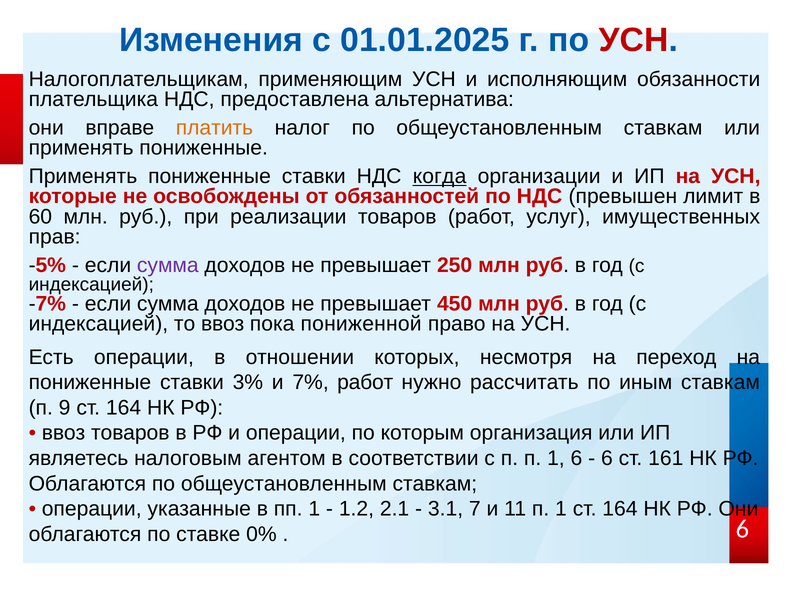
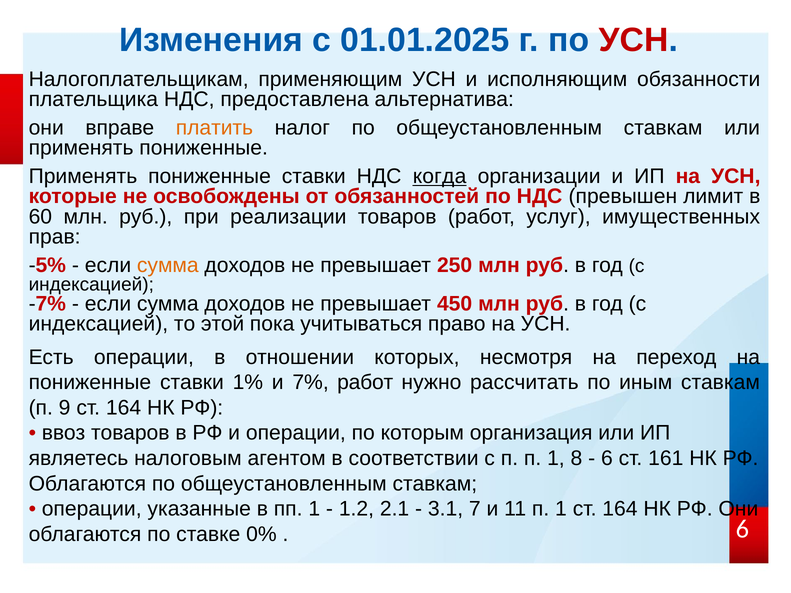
сумма colour: purple -> orange (168, 265)
то ввоз: ввоз -> этой (223, 324)
пониженной: пониженной -> учитываться (361, 324)
3%: 3% -> 1% (248, 383)
1 6: 6 -> 8 (576, 459)
